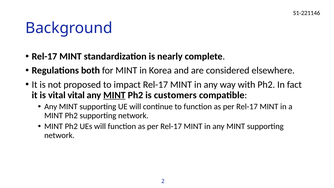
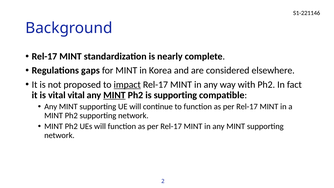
both: both -> gaps (90, 70)
impact underline: none -> present (127, 84)
is customers: customers -> supporting (175, 95)
